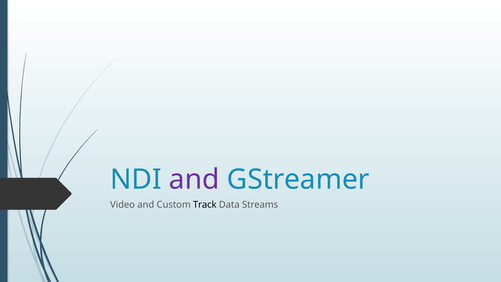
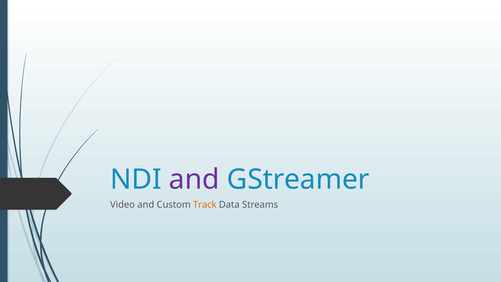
Track colour: black -> orange (205, 204)
